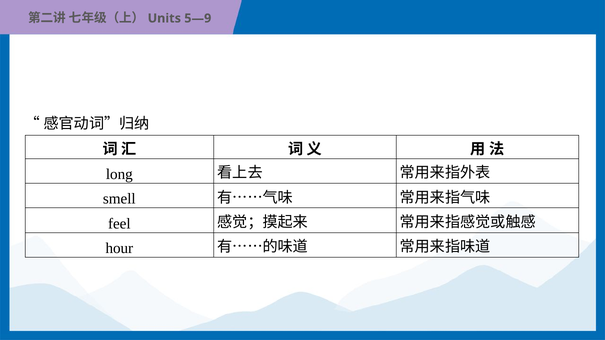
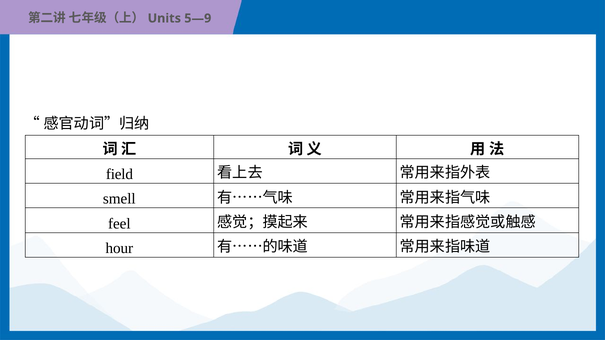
long: long -> field (119, 174)
